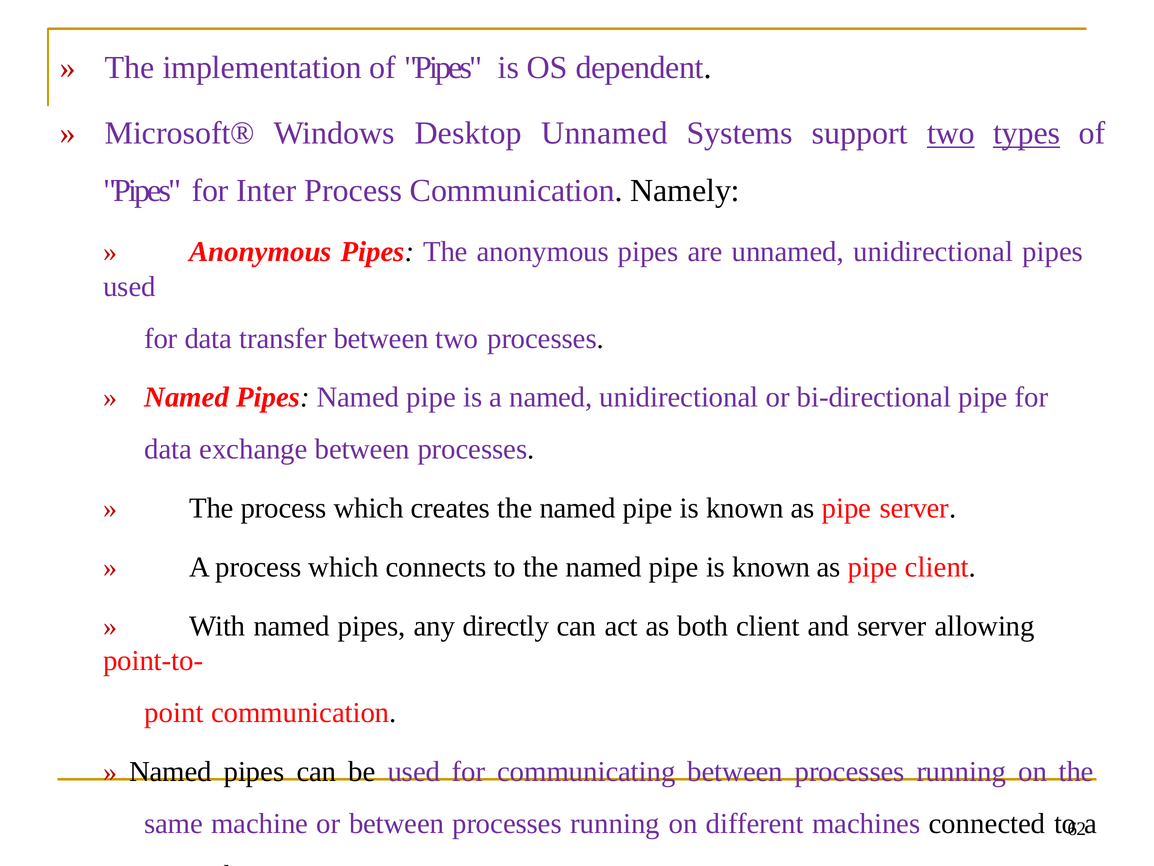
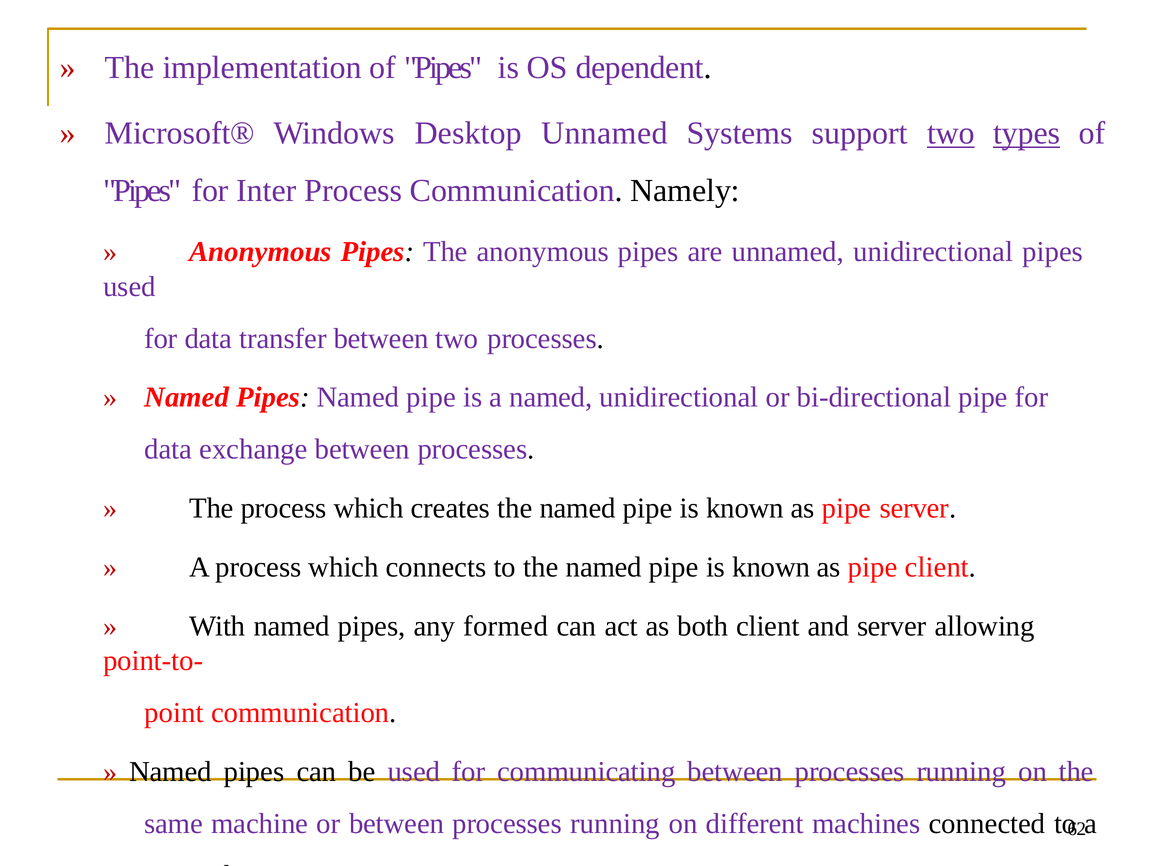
directly: directly -> formed (506, 626)
